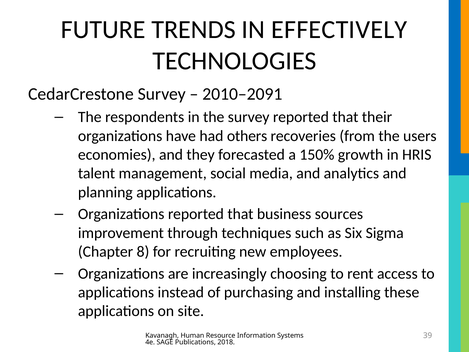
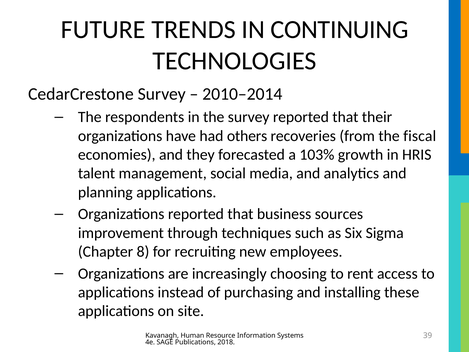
EFFECTIVELY: EFFECTIVELY -> CONTINUING (340, 30)
2010–2091: 2010–2091 -> 2010–2014 (242, 94)
users: users -> fiscal (420, 136)
150%: 150% -> 103% (317, 155)
